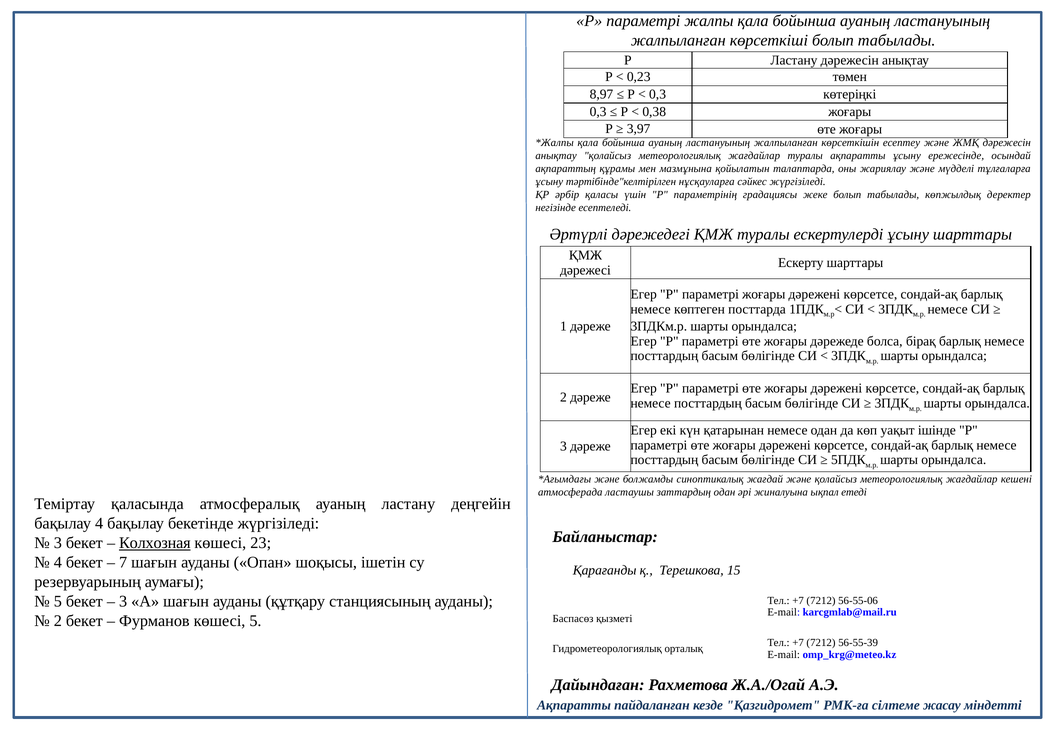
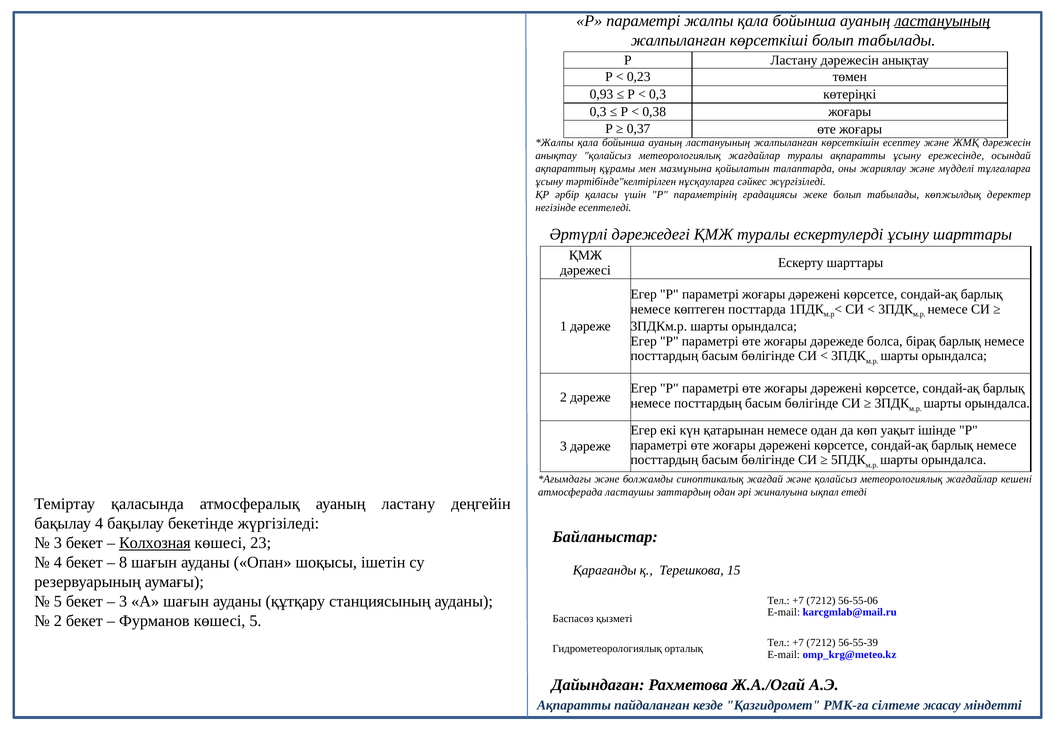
ластануының underline: none -> present (942, 21)
8,97: 8,97 -> 0,93 (601, 94)
3,97: 3,97 -> 0,37 (639, 129)
7: 7 -> 8 (123, 563)
